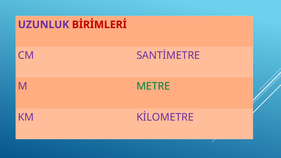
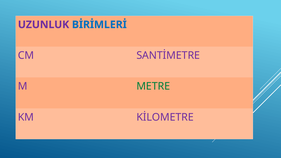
BİRİMLERİ colour: red -> blue (99, 25)
